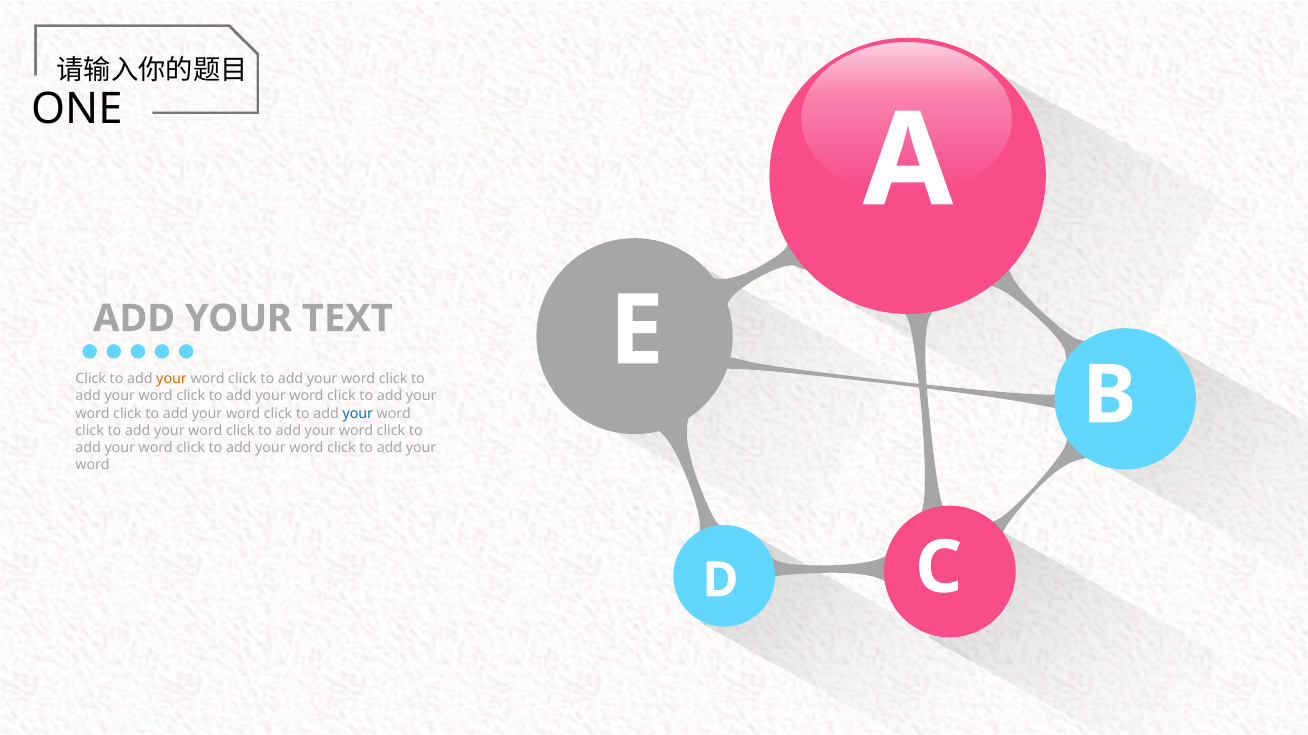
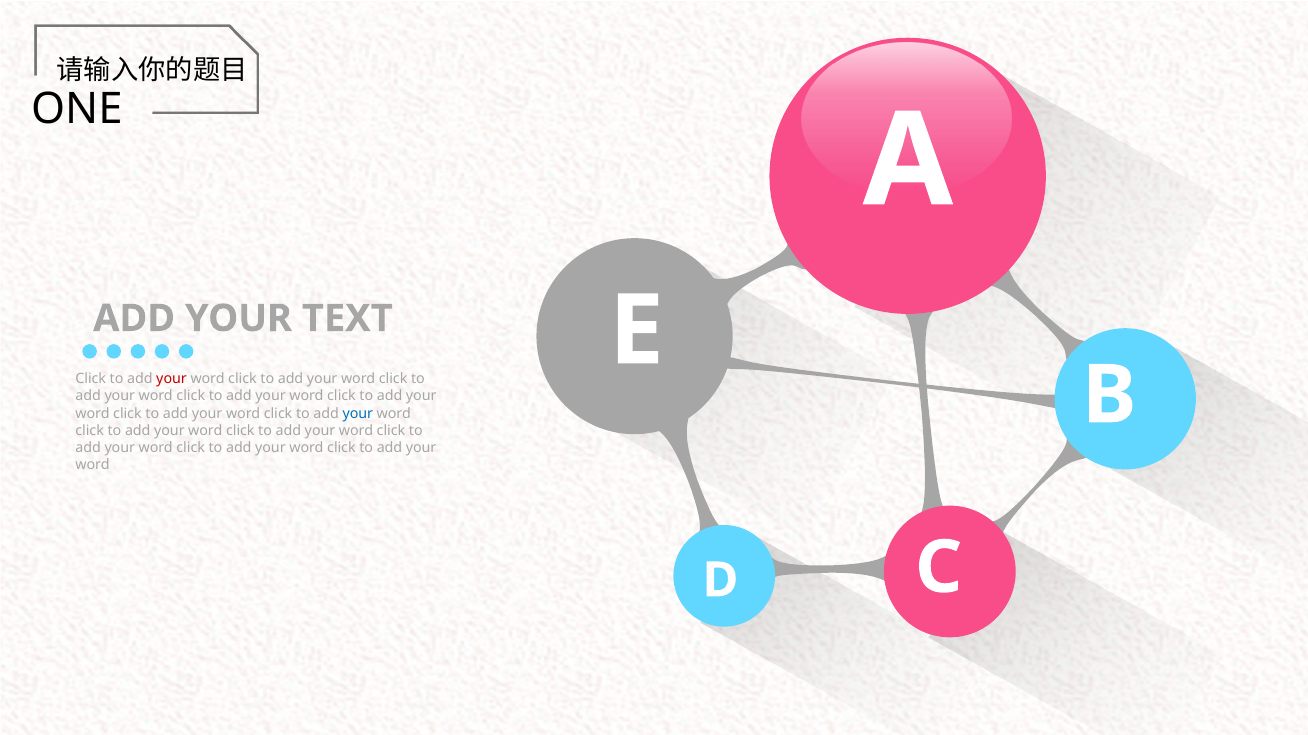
your colour: orange -> red (172, 380)
